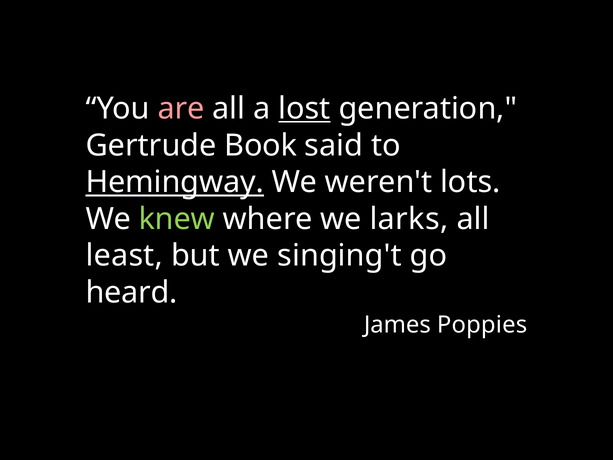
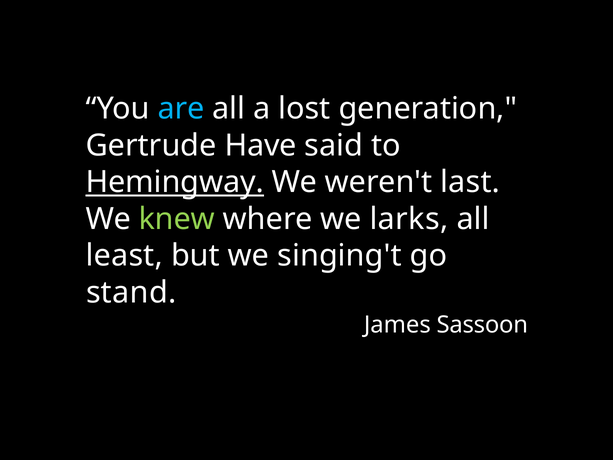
are colour: pink -> light blue (181, 109)
lost underline: present -> none (304, 109)
Book: Book -> Have (261, 145)
lots: lots -> last (470, 182)
heard: heard -> stand (131, 292)
Poppies: Poppies -> Sassoon (482, 325)
